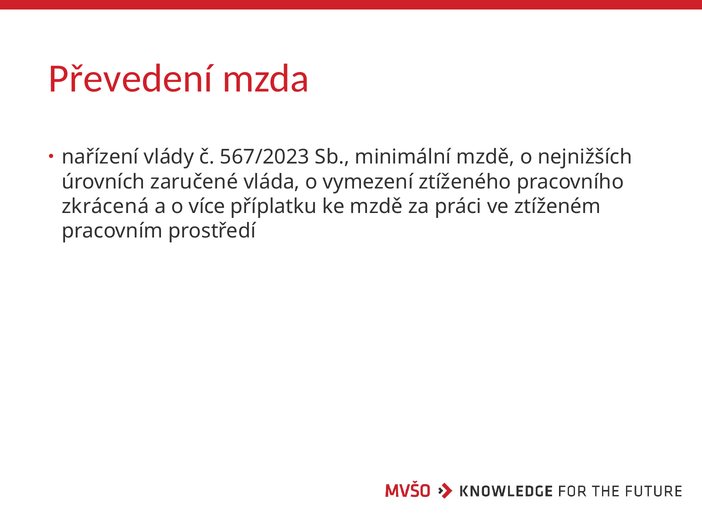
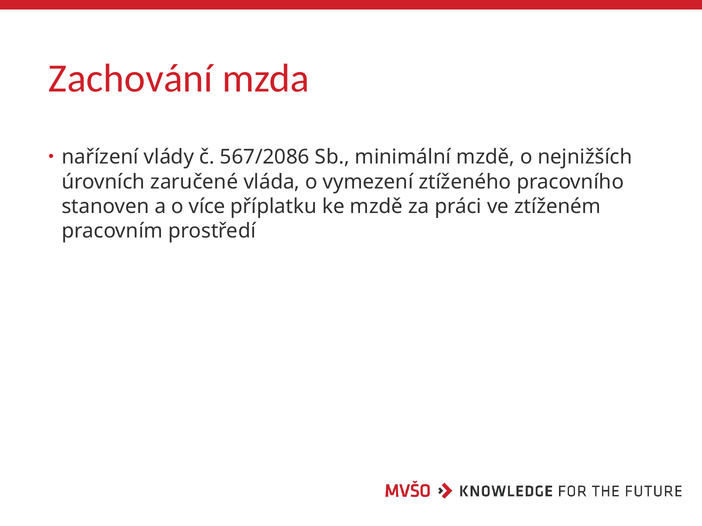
Převedení: Převedení -> Zachování (131, 79)
567/2023: 567/2023 -> 567/2086 (265, 157)
zkrácená: zkrácená -> stanoven (105, 207)
